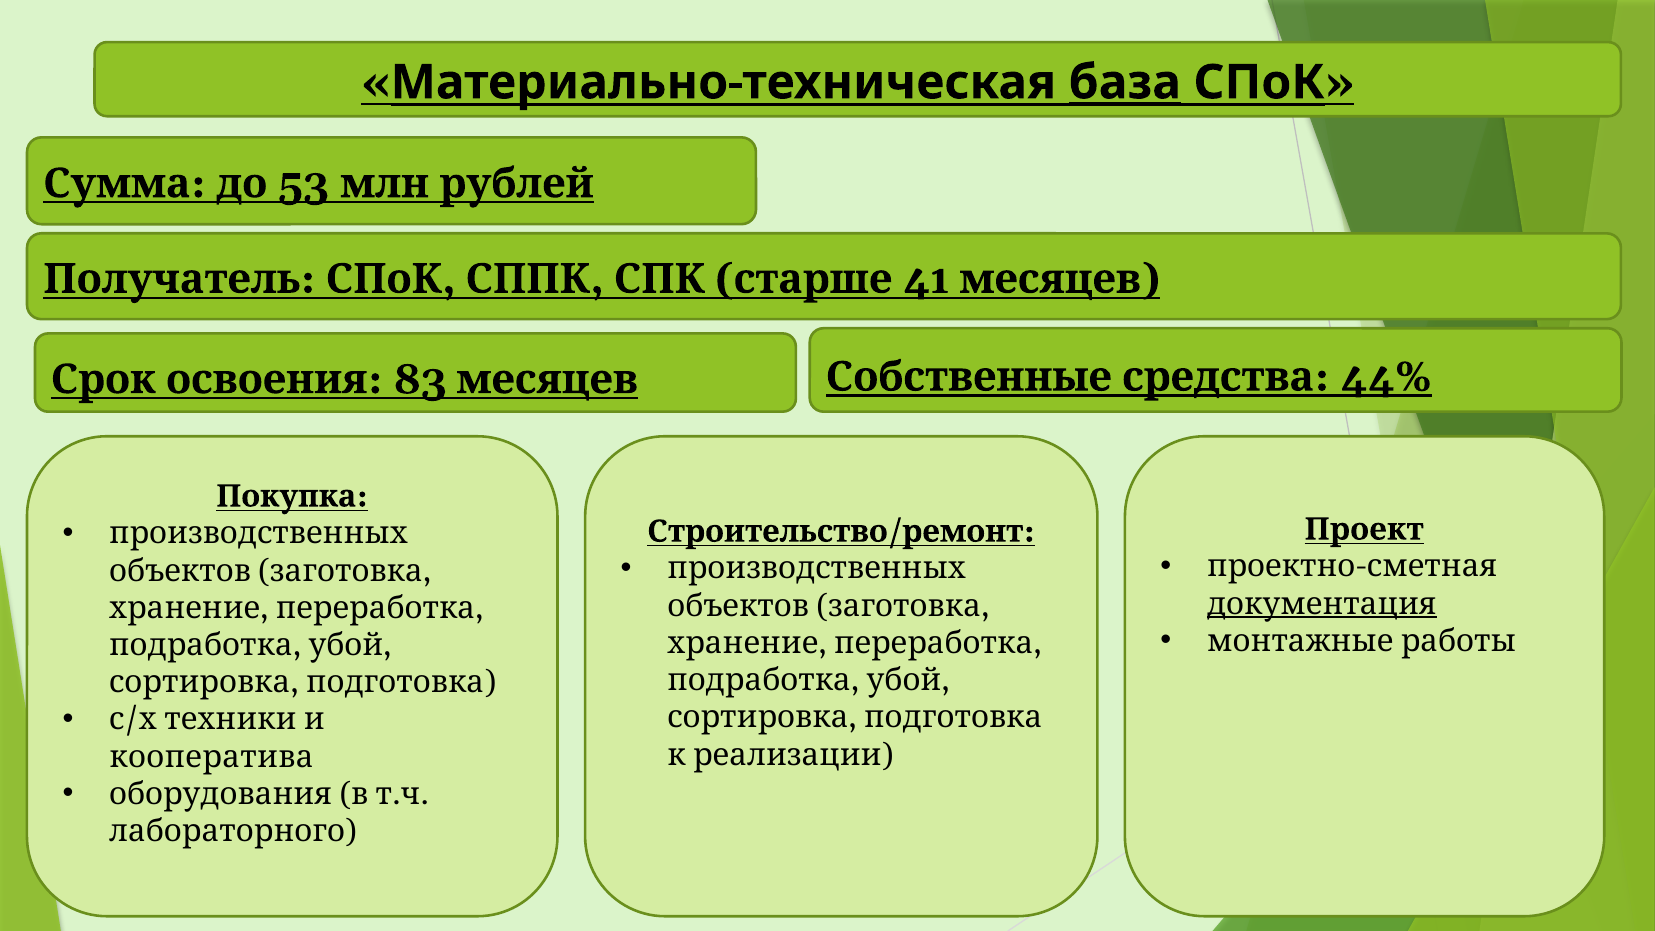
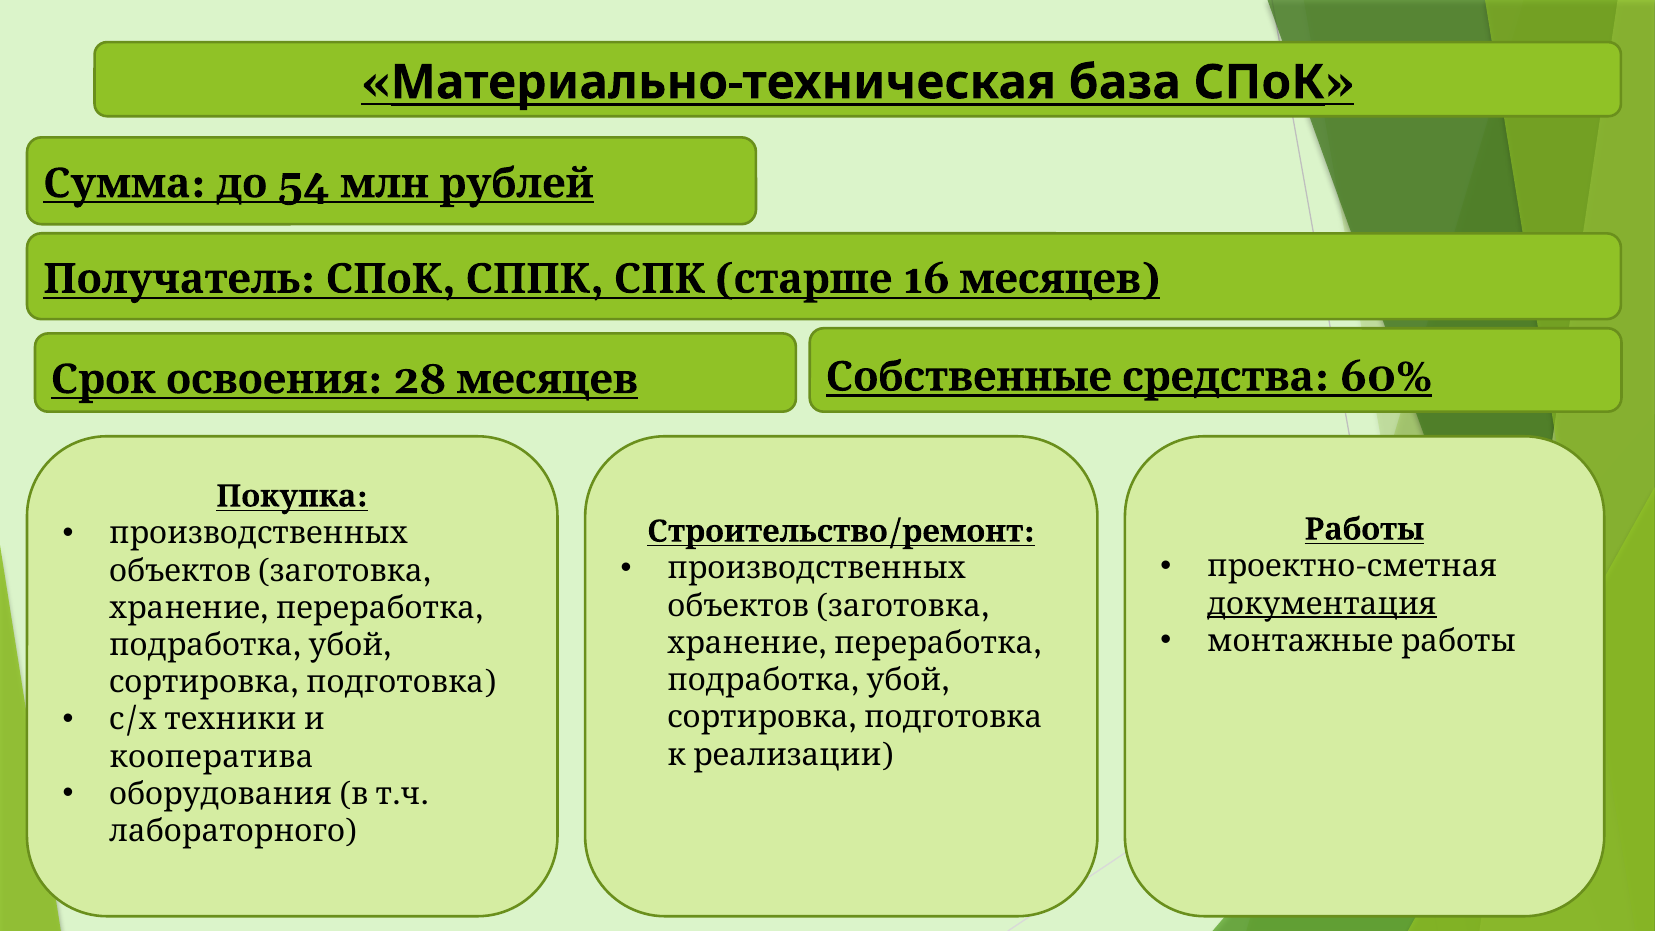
база underline: present -> none (1125, 82)
53: 53 -> 54 (304, 184)
41: 41 -> 16 (927, 279)
44%: 44% -> 60% (1386, 377)
83: 83 -> 28 (420, 380)
Проект: Проект -> Работы (1364, 529)
